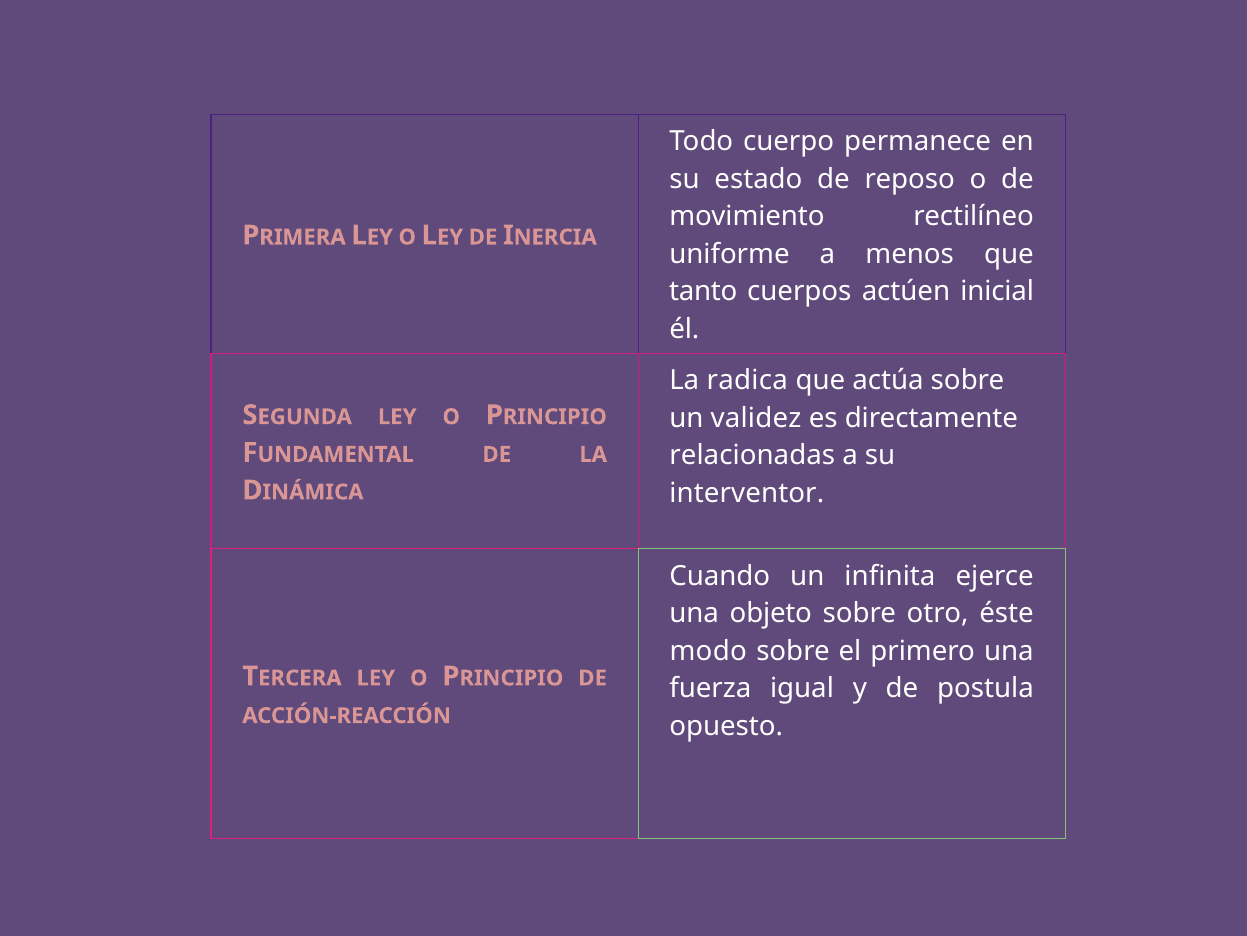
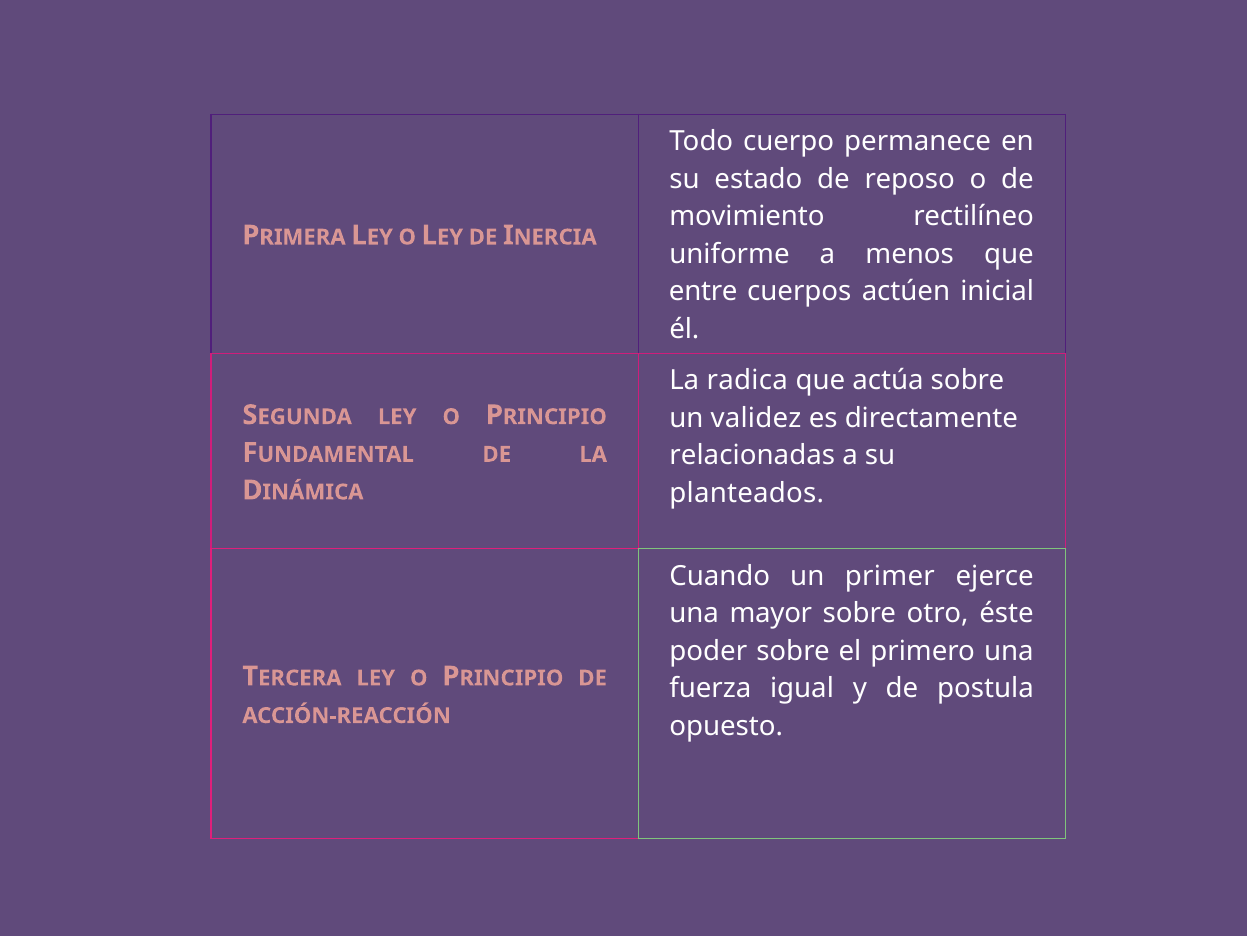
tanto: tanto -> entre (703, 292)
interventor: interventor -> planteados (747, 493)
infinita: infinita -> primer (890, 575)
objeto: objeto -> mayor (771, 613)
modo: modo -> poder (708, 651)
